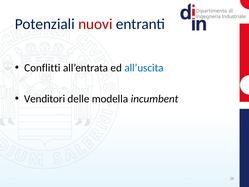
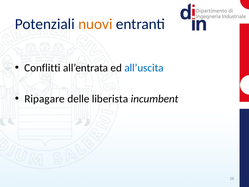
nuovi colour: red -> orange (95, 24)
Venditori: Venditori -> Ripagare (45, 99)
modella: modella -> liberista (110, 99)
